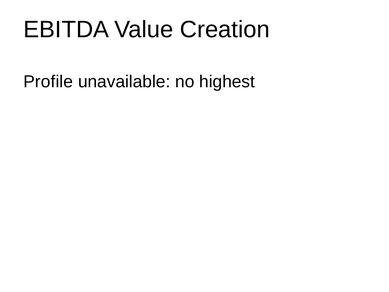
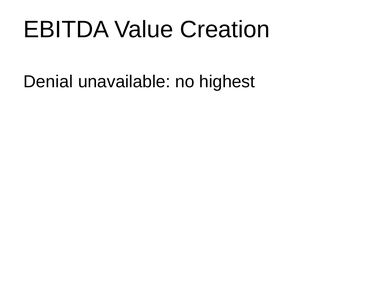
Profile: Profile -> Denial (48, 82)
